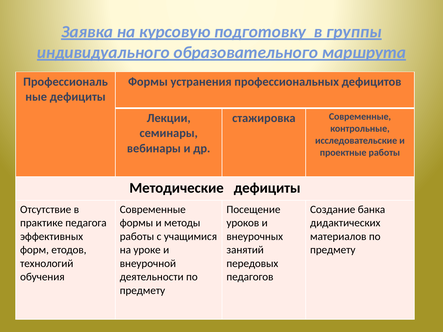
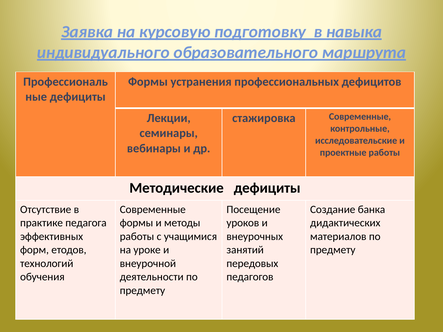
группы: группы -> навыка (354, 32)
